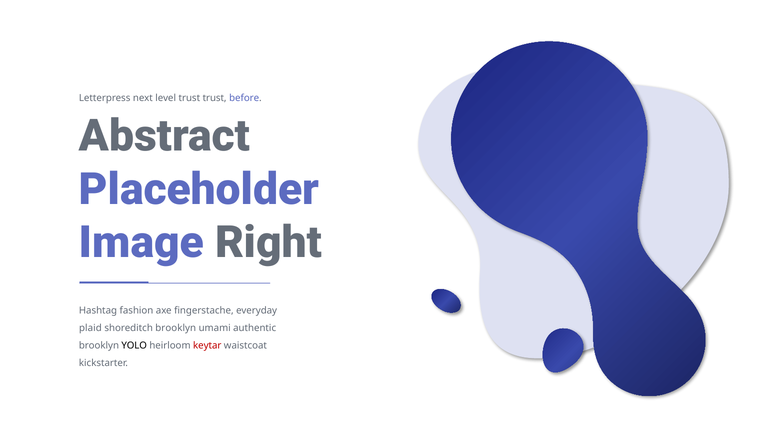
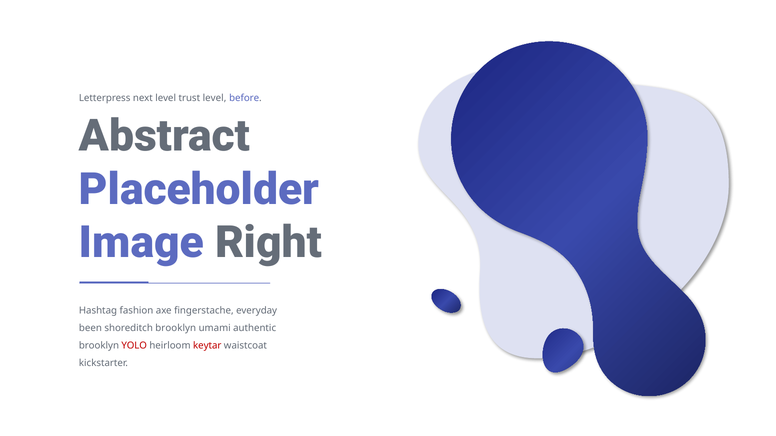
trust trust: trust -> level (215, 98)
plaid: plaid -> been (90, 328)
YOLO colour: black -> red (134, 346)
